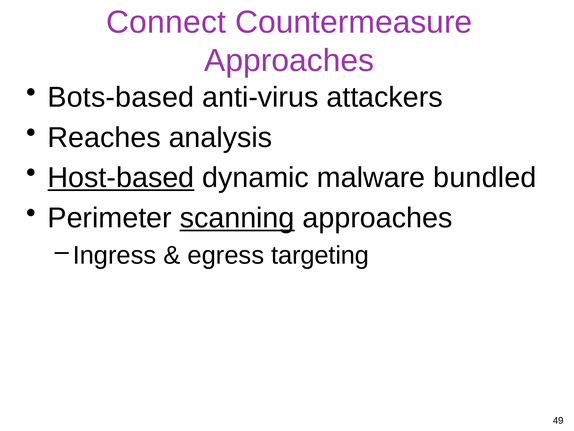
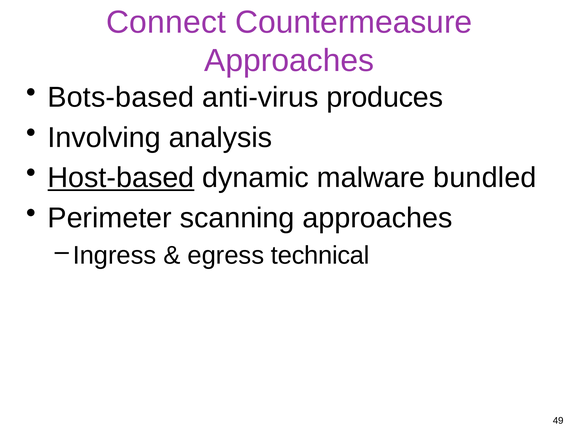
attackers: attackers -> produces (385, 97)
Reaches: Reaches -> Involving (104, 137)
scanning underline: present -> none (237, 218)
targeting: targeting -> technical (320, 255)
